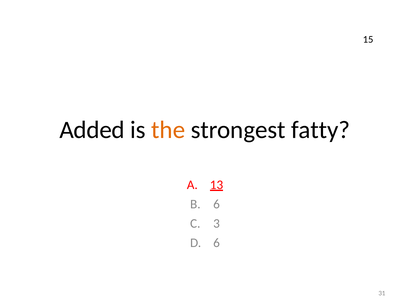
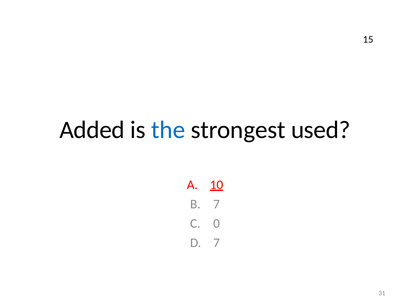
the colour: orange -> blue (168, 130)
fatty: fatty -> used (321, 130)
13: 13 -> 10 (217, 185)
6: 6 -> 7 (217, 204)
3: 3 -> 0 (217, 224)
6: 6 -> 7 (217, 243)
